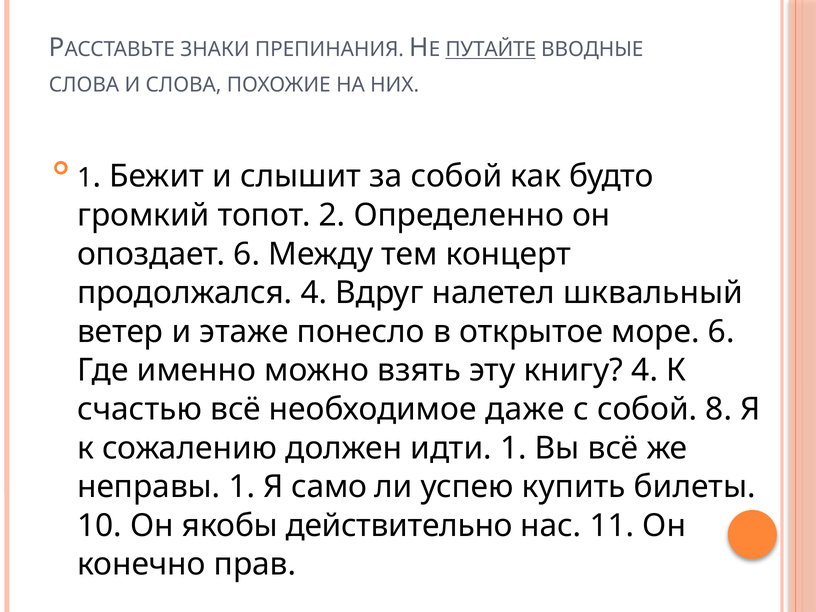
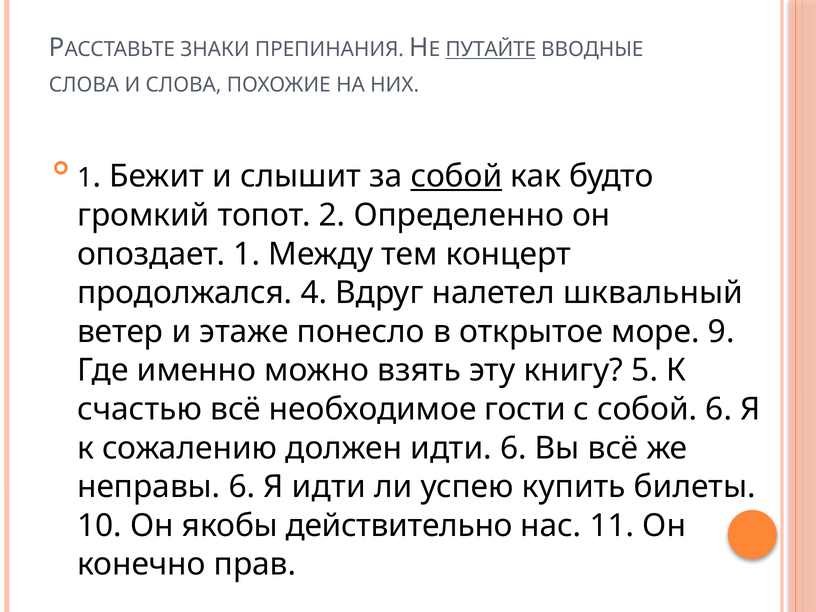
собой underline: none -> present (456, 176)
опоздает 6: 6 -> 1 (247, 254)
море 6: 6 -> 9 (721, 332)
книгу 4: 4 -> 5 (645, 370)
даже: даже -> гости (525, 409)
собой 8: 8 -> 6 (719, 409)
идти 1: 1 -> 6 (513, 448)
неправы 1: 1 -> 6 (242, 487)
Я само: само -> идти (329, 487)
